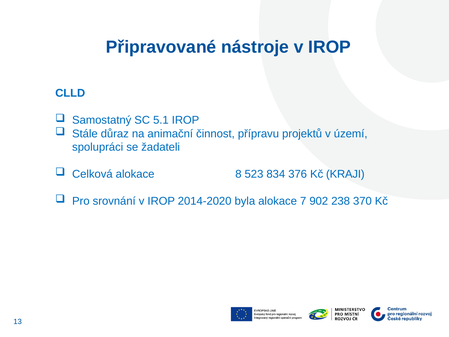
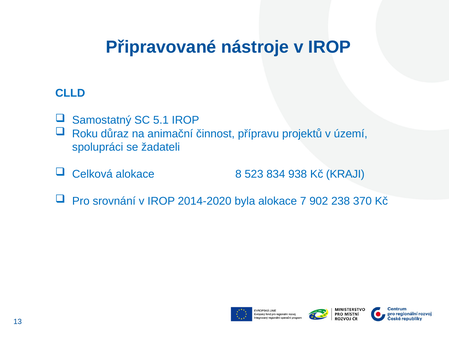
Stále: Stále -> Roku (85, 134)
376: 376 -> 938 (298, 174)
